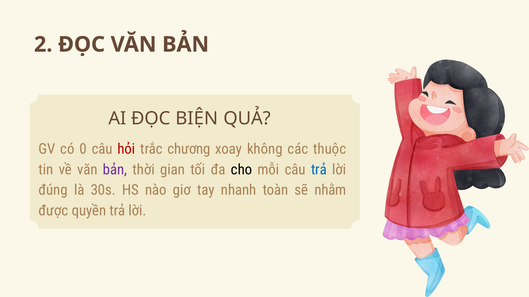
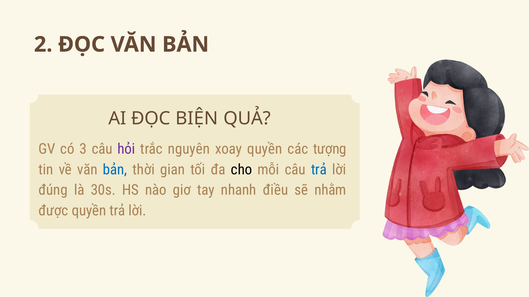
0: 0 -> 3 (83, 149)
hỏi colour: red -> purple (126, 149)
chương: chương -> nguyên (189, 149)
xoay không: không -> quyền (265, 149)
thuộc: thuộc -> tượng (330, 149)
bản colour: purple -> blue (115, 170)
toàn: toàn -> điều (275, 190)
